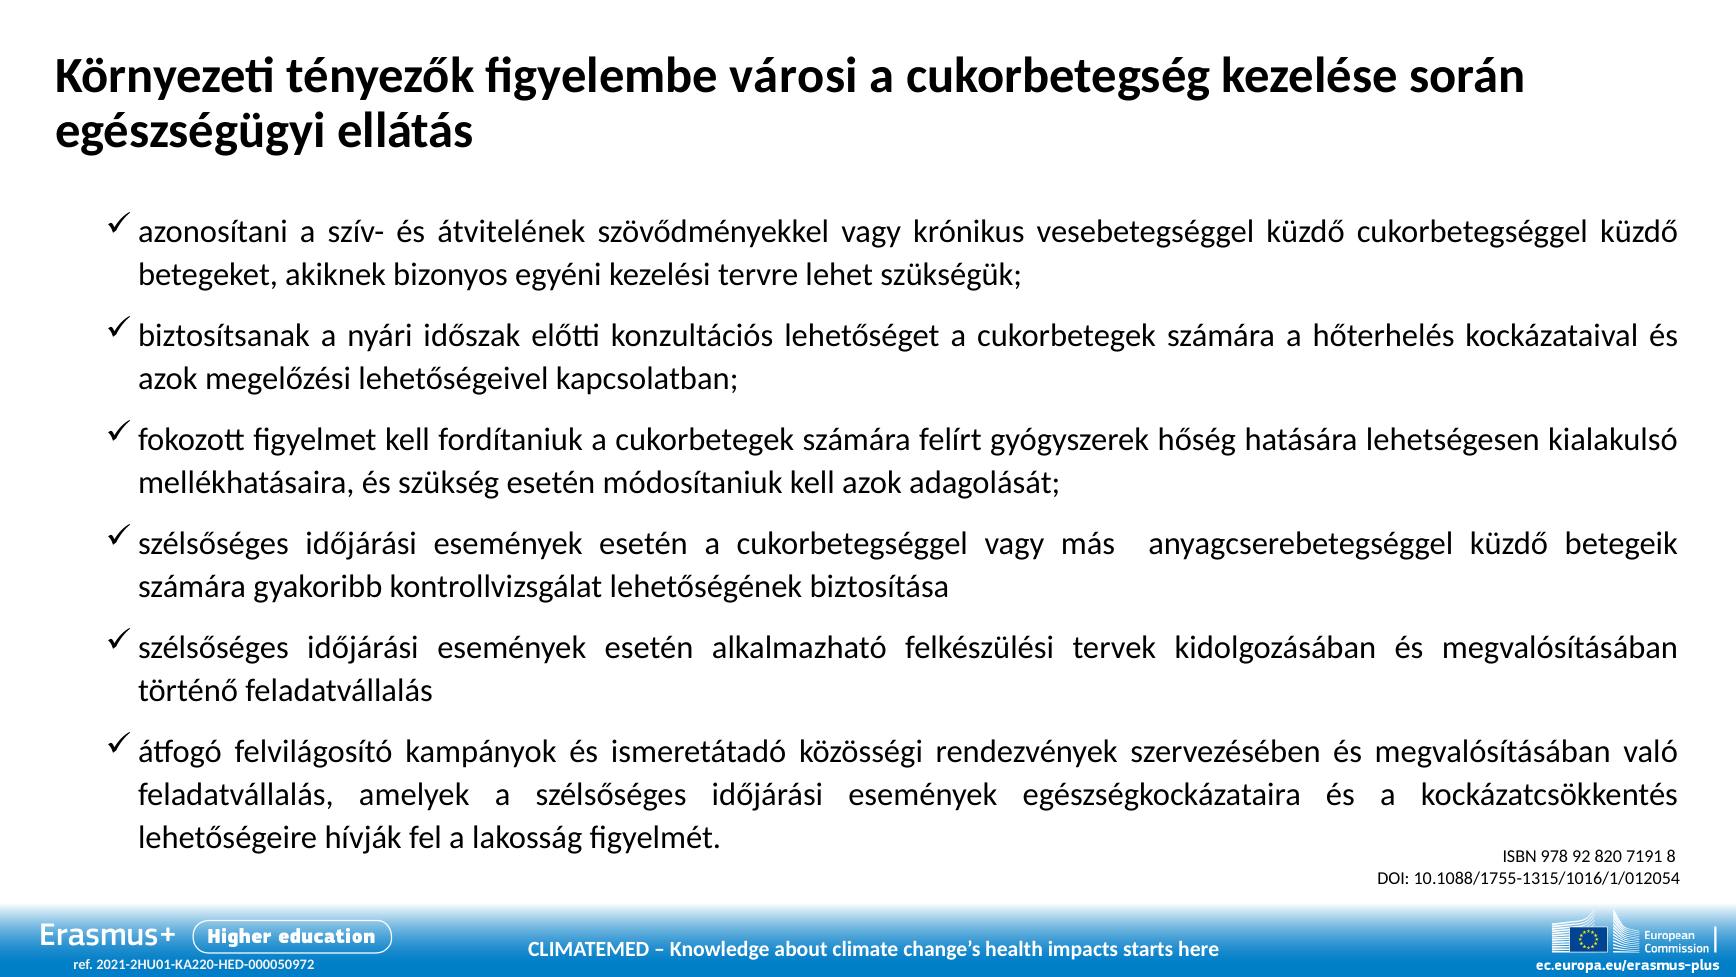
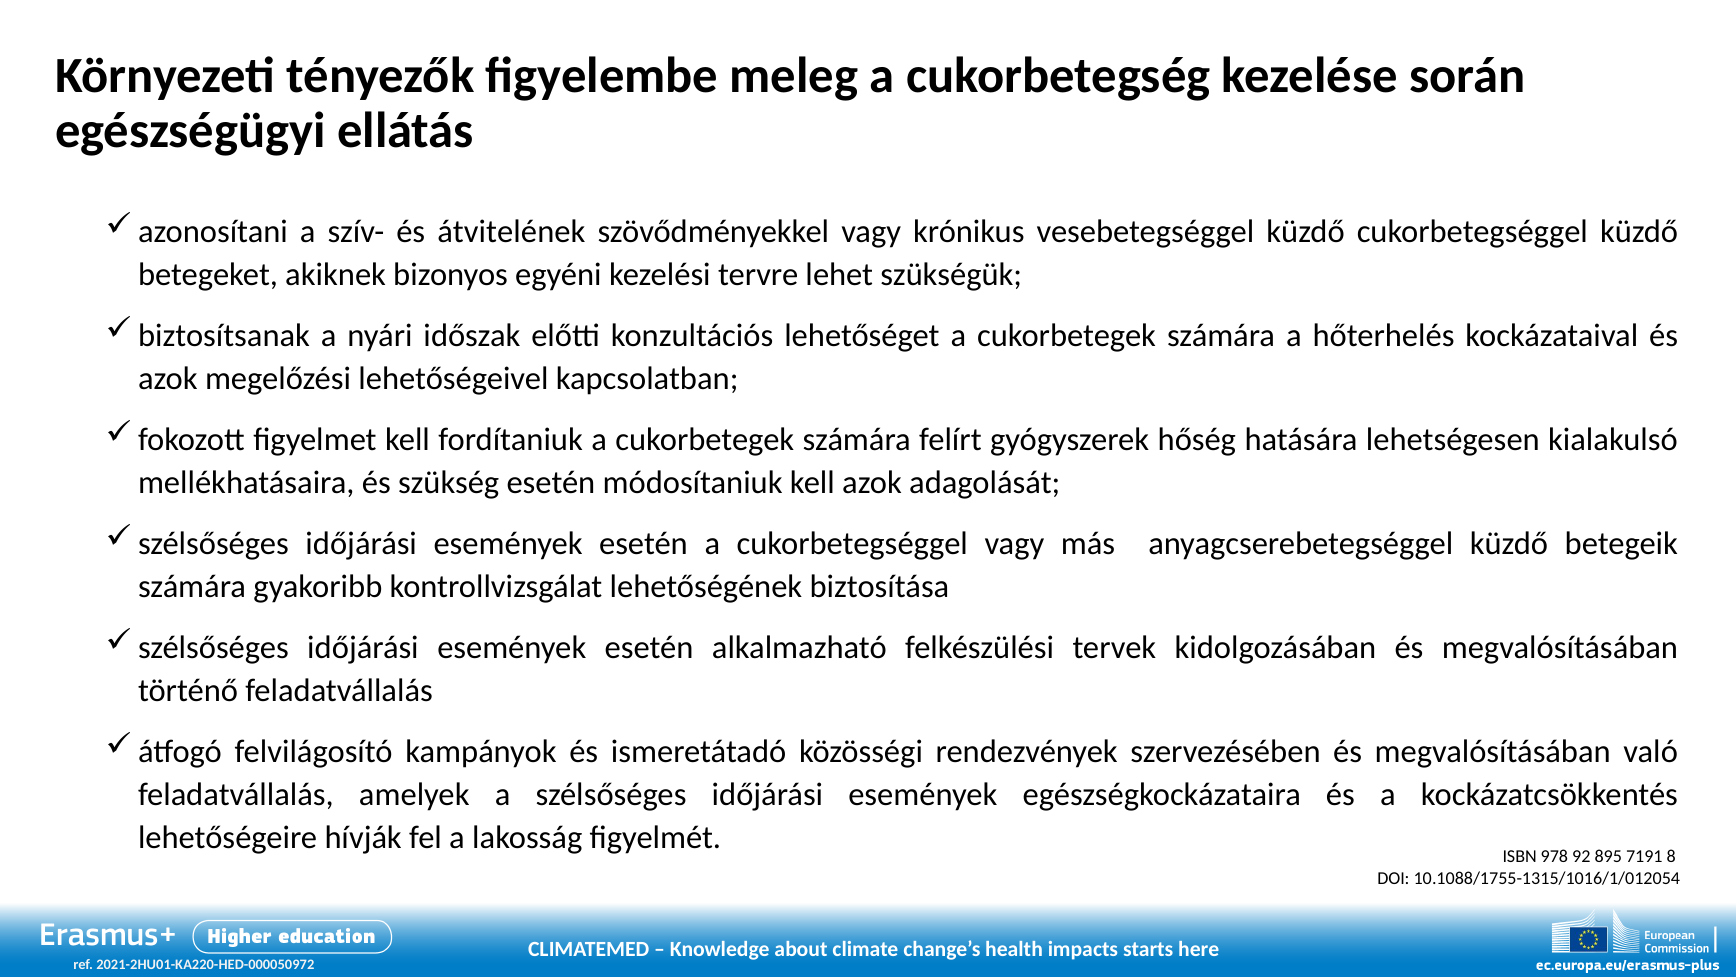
városi: városi -> meleg (794, 76)
820: 820 -> 895 (1608, 856)
